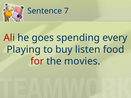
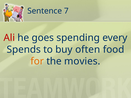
Playing: Playing -> Spends (24, 50)
listen: listen -> often (88, 50)
for colour: red -> orange (37, 61)
